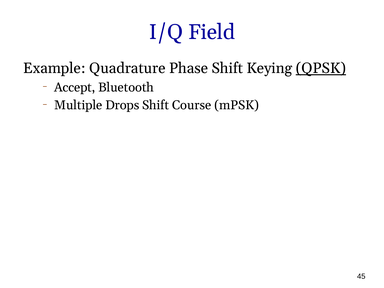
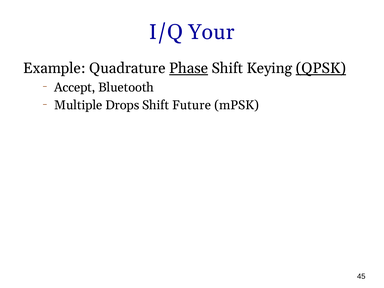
Field: Field -> Your (211, 32)
Phase underline: none -> present (189, 68)
Course: Course -> Future (192, 105)
